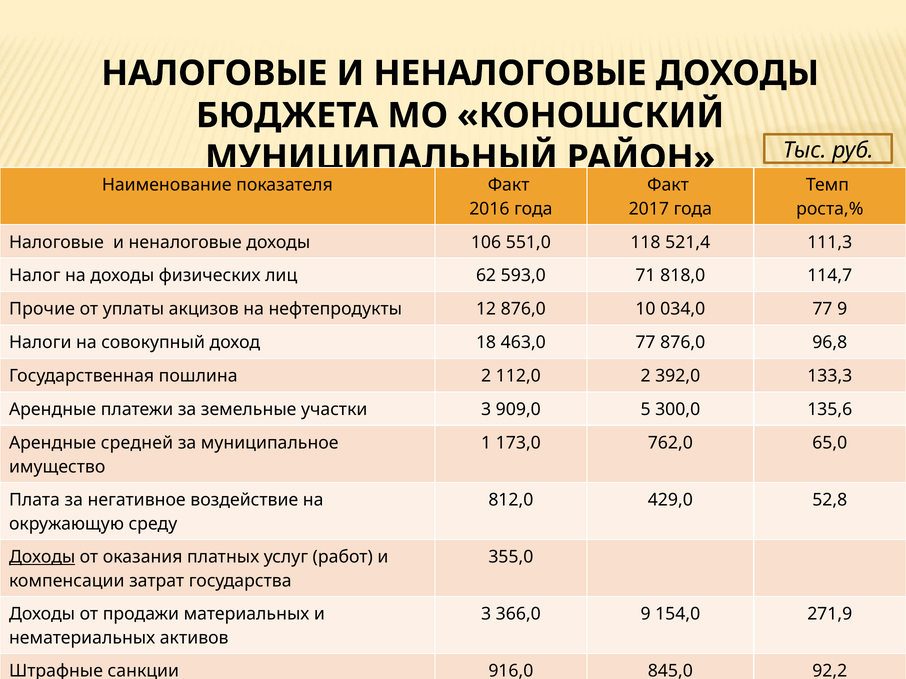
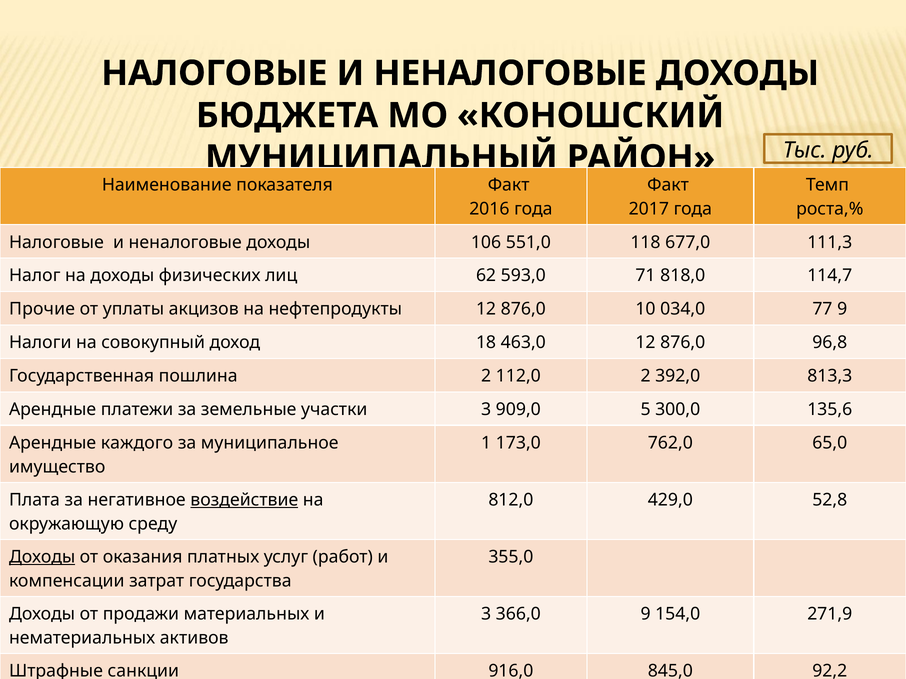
521,4: 521,4 -> 677,0 (688, 242)
463,0 77: 77 -> 12 (645, 343)
133,3: 133,3 -> 813,3 (830, 376)
средней: средней -> каждого (137, 443)
воздействие underline: none -> present (244, 500)
